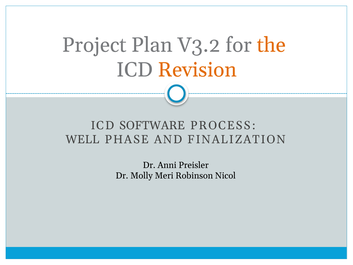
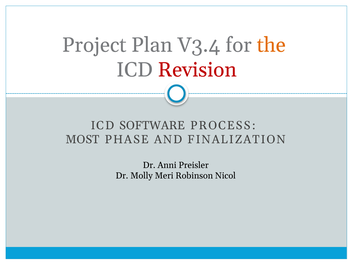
V3.2: V3.2 -> V3.4 (199, 45)
Revision colour: orange -> red (197, 70)
WELL: WELL -> MOST (83, 139)
